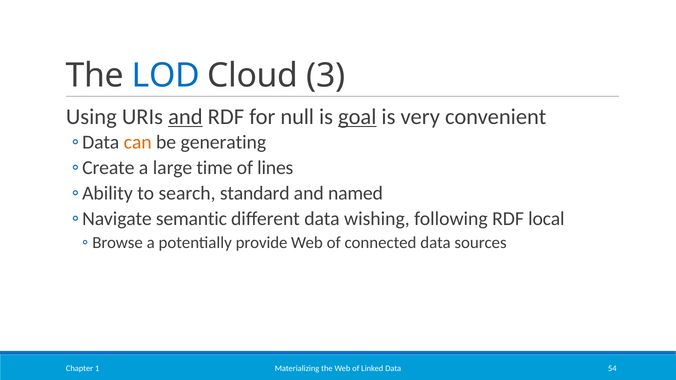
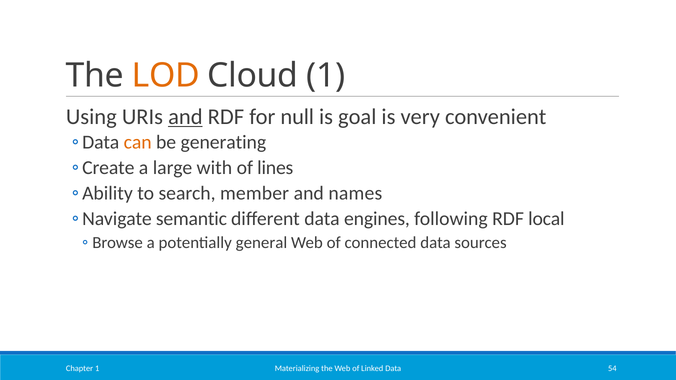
LOD colour: blue -> orange (166, 76)
Cloud 3: 3 -> 1 (326, 76)
goal underline: present -> none (357, 117)
time: time -> with (214, 168)
standard: standard -> member (255, 194)
named: named -> names (355, 194)
wishing: wishing -> engines (377, 219)
provide: provide -> general (261, 243)
